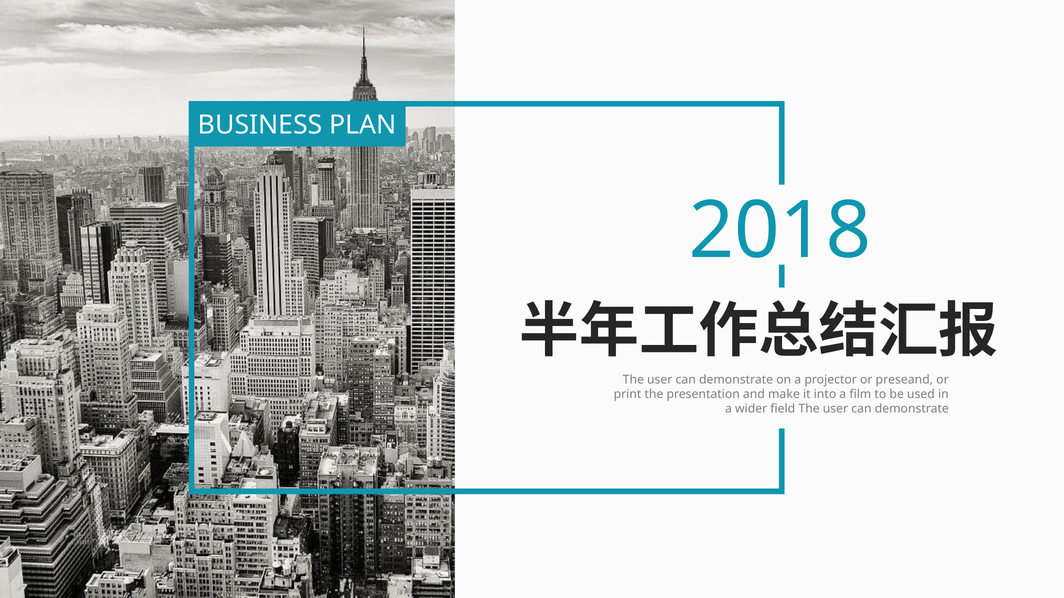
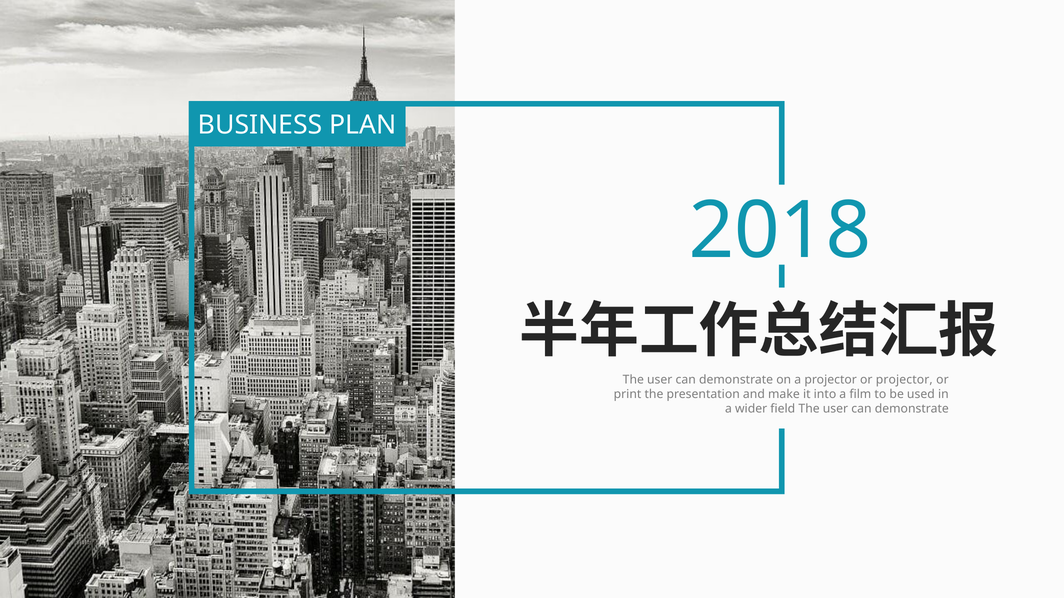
or preseand: preseand -> projector (904, 380)
